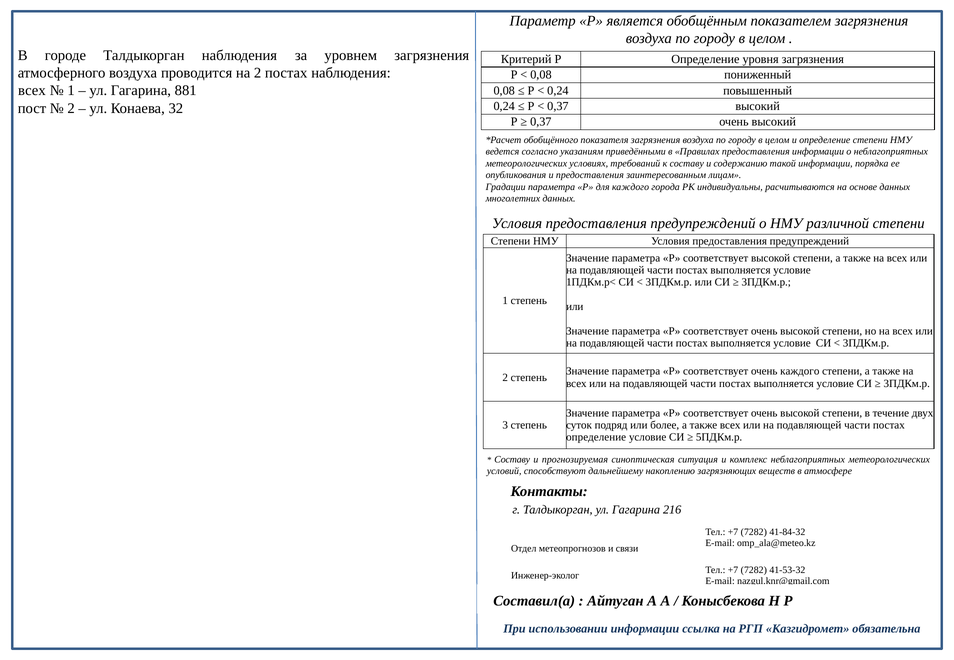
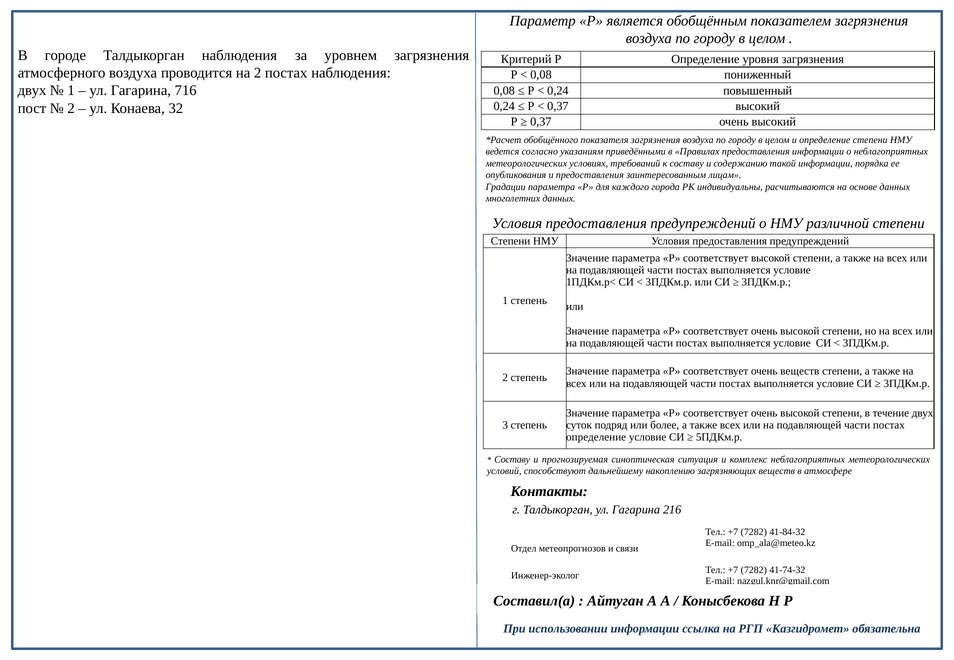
всех: всех -> двух (32, 91)
881: 881 -> 716 (186, 91)
очень каждого: каждого -> веществ (800, 372)
41-53-32: 41-53-32 -> 41-74-32 (787, 571)
